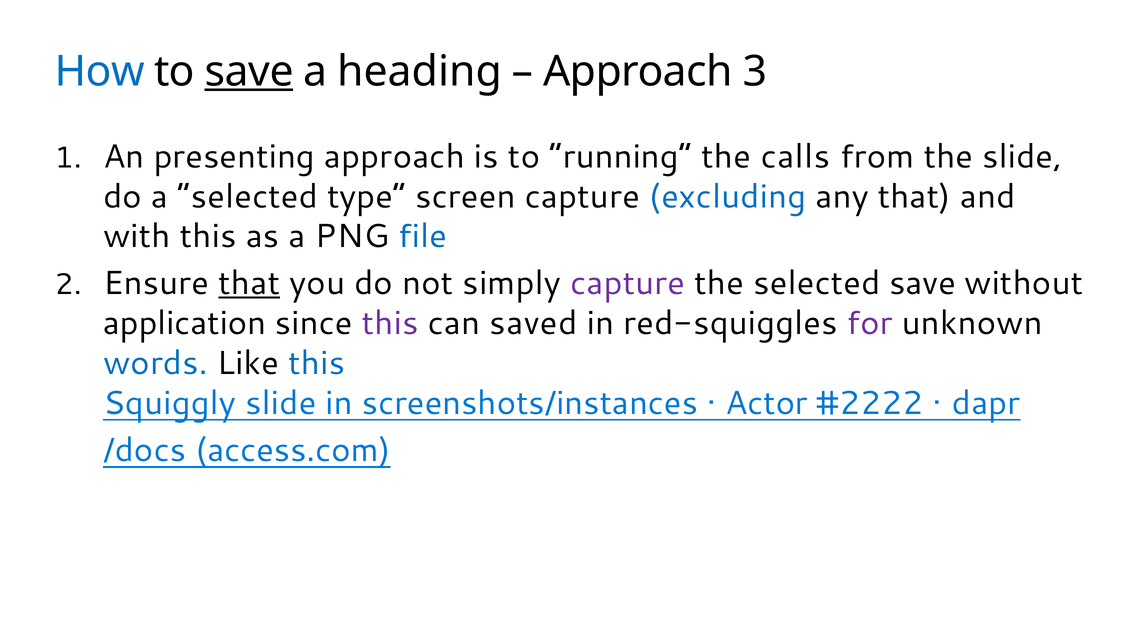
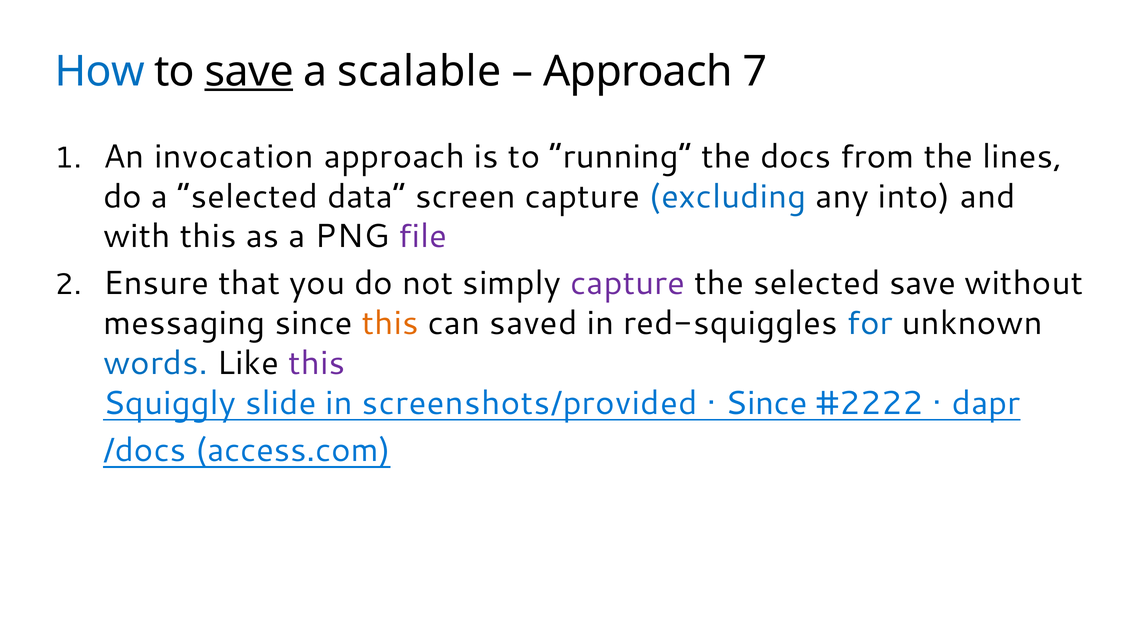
heading: heading -> scalable (419, 71)
3: 3 -> 7 (755, 71)
presenting: presenting -> invocation (234, 157)
calls: calls -> docs (796, 157)
the slide: slide -> lines (1022, 157)
type: type -> data (367, 196)
any that: that -> into (914, 196)
file colour: blue -> purple (423, 236)
that underline: present -> none (249, 283)
application: application -> messaging (184, 323)
this colour: purple -> orange (390, 323)
for colour: purple -> blue (870, 323)
this colour: blue -> purple (317, 363)
screenshots/instances: screenshots/instances -> screenshots/provided (530, 403)
Actor: Actor -> Since (767, 403)
